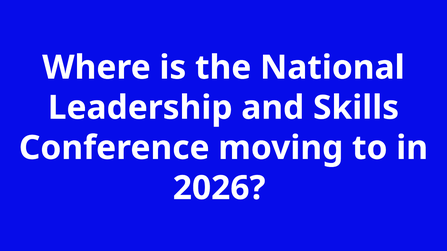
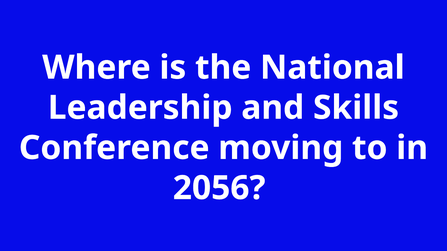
2026: 2026 -> 2056 (219, 188)
